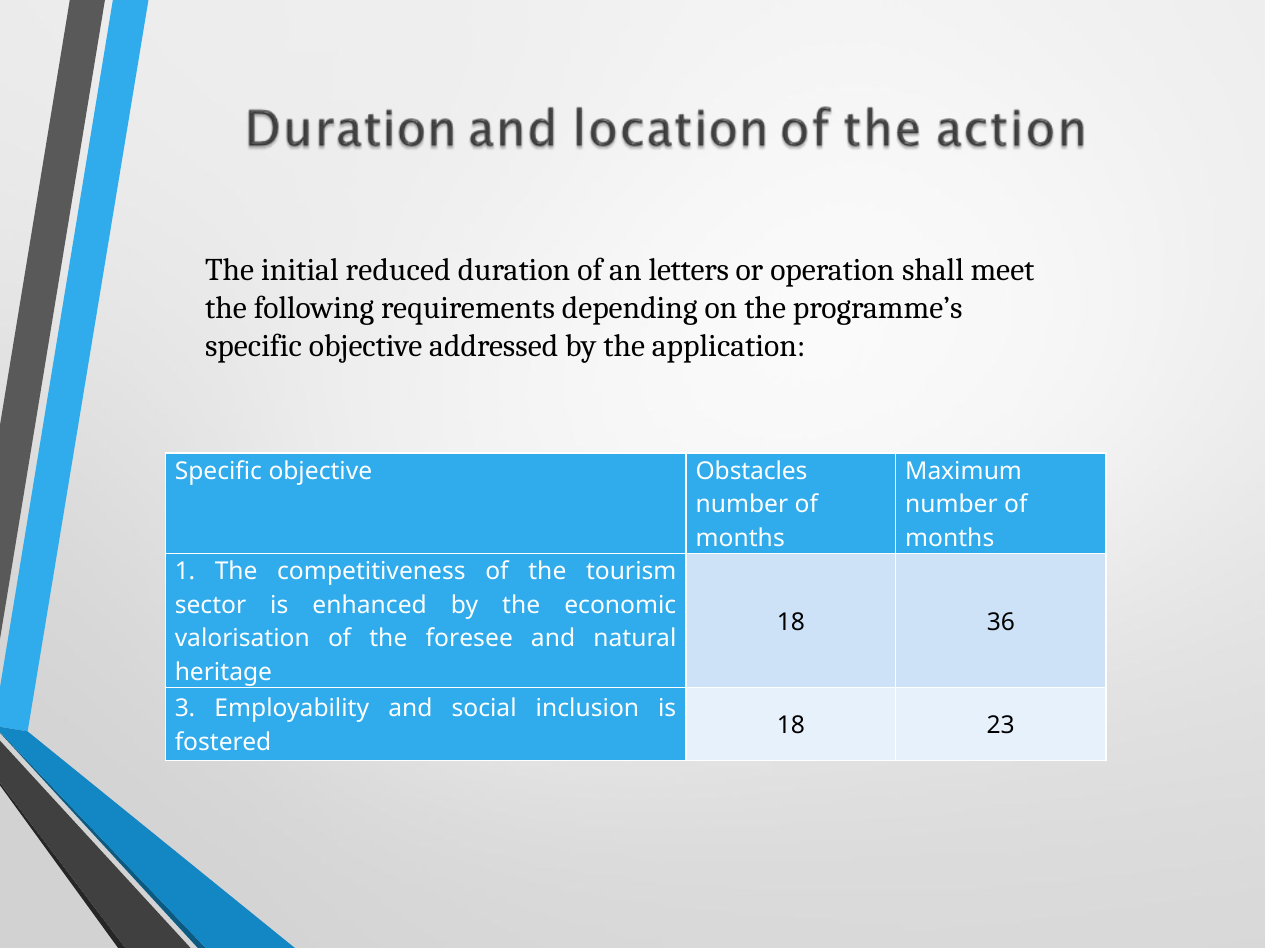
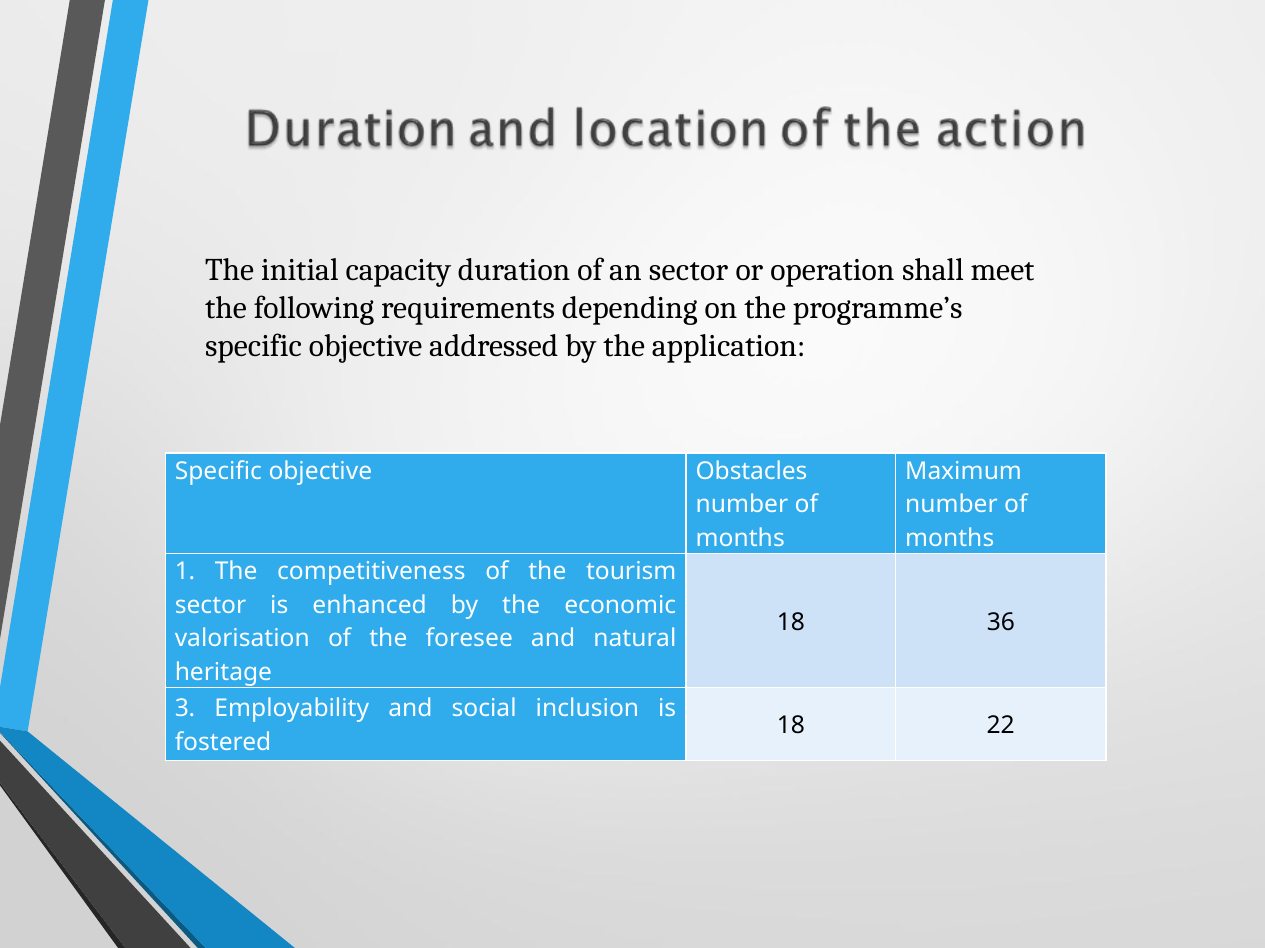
reduced: reduced -> capacity (398, 271)
an letters: letters -> sector (689, 271)
23: 23 -> 22 (1001, 726)
